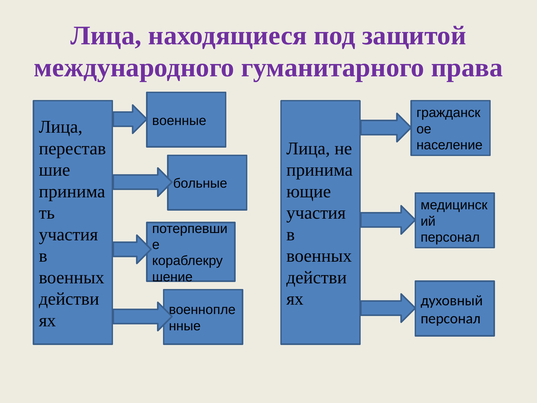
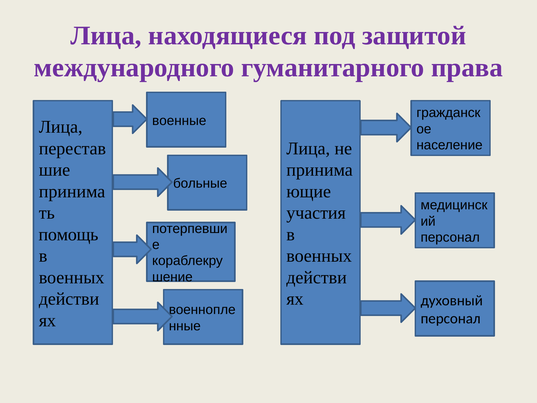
участия: участия -> помощь (68, 234)
